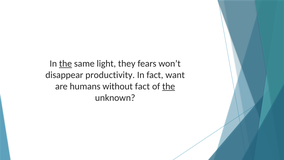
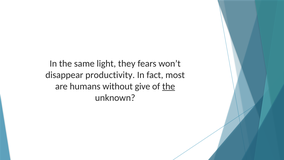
the underline: present -> none (66, 63)
want: want -> most (175, 75)
without fact: fact -> give (143, 86)
